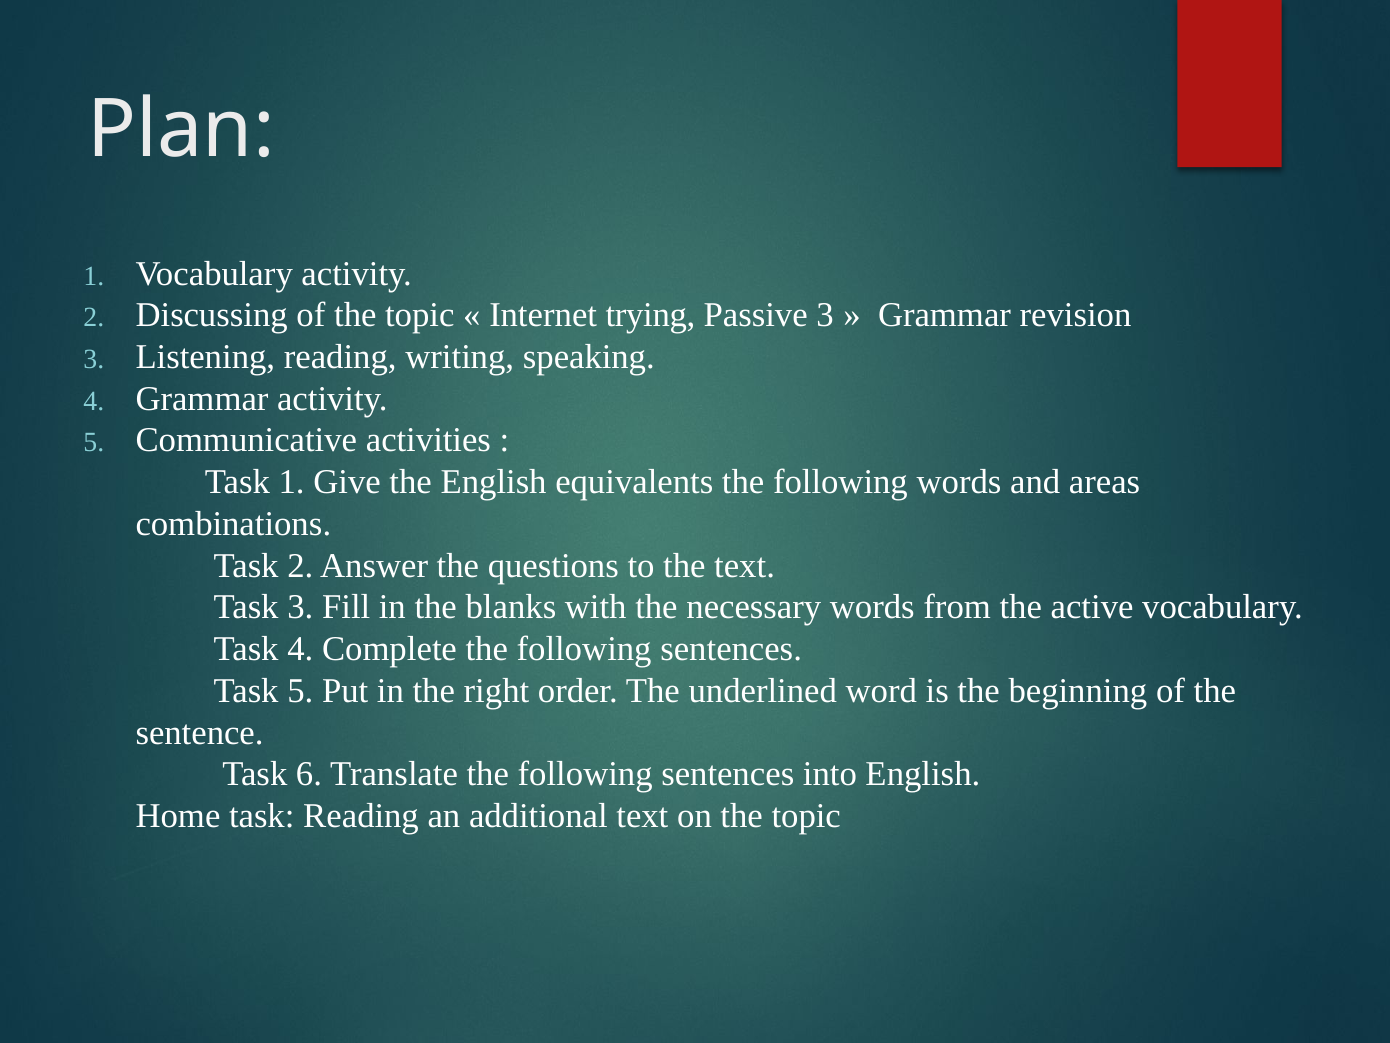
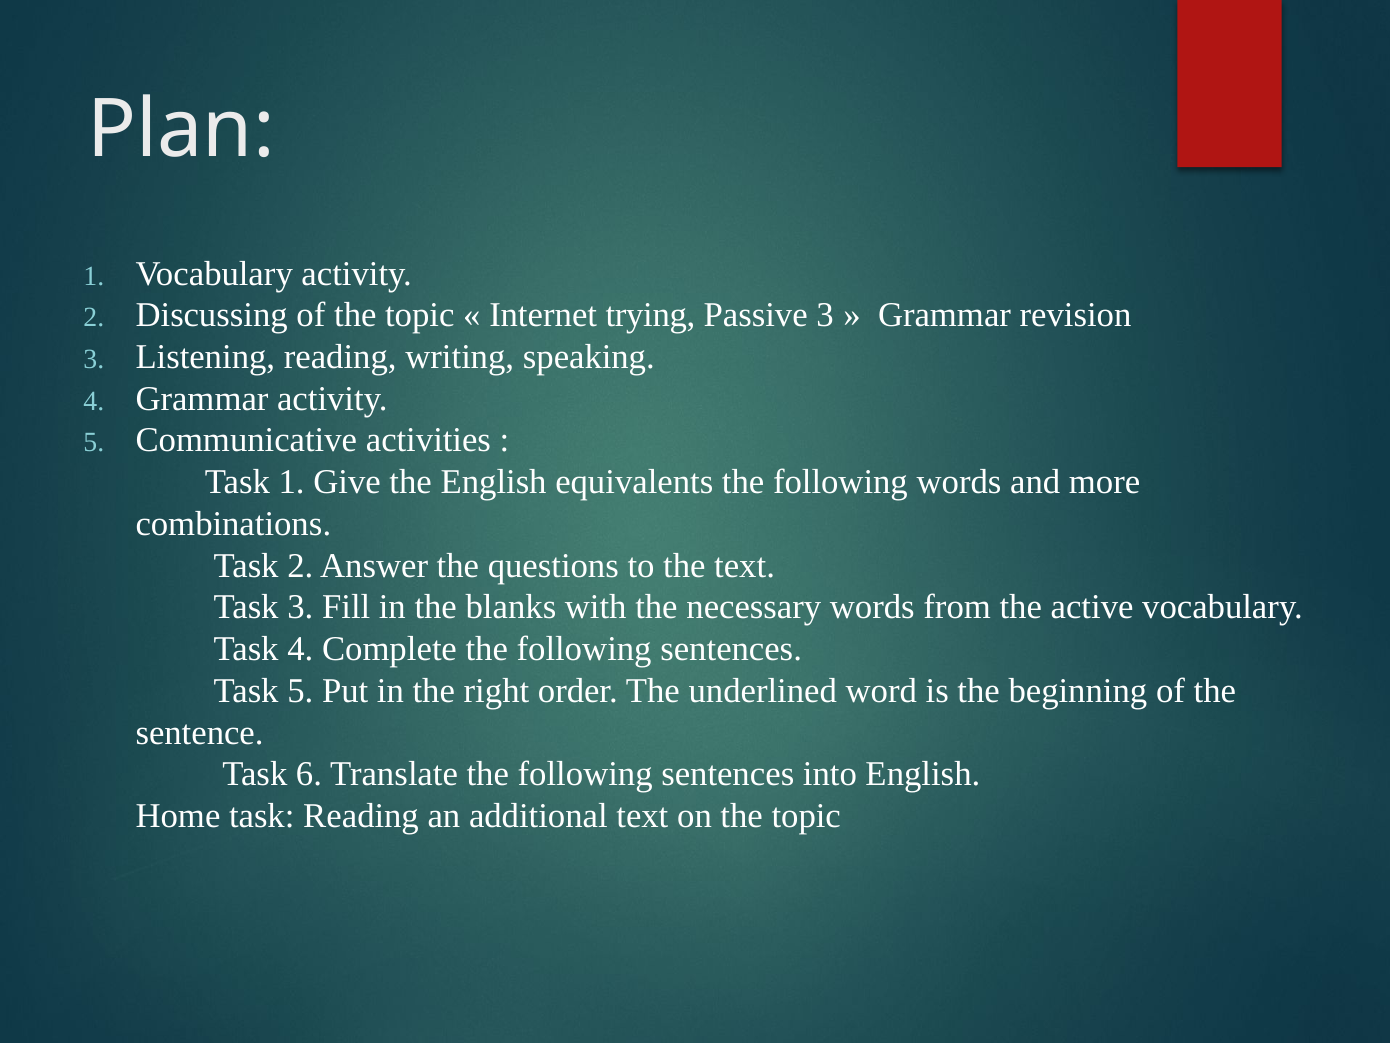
areas: areas -> more (1105, 482)
